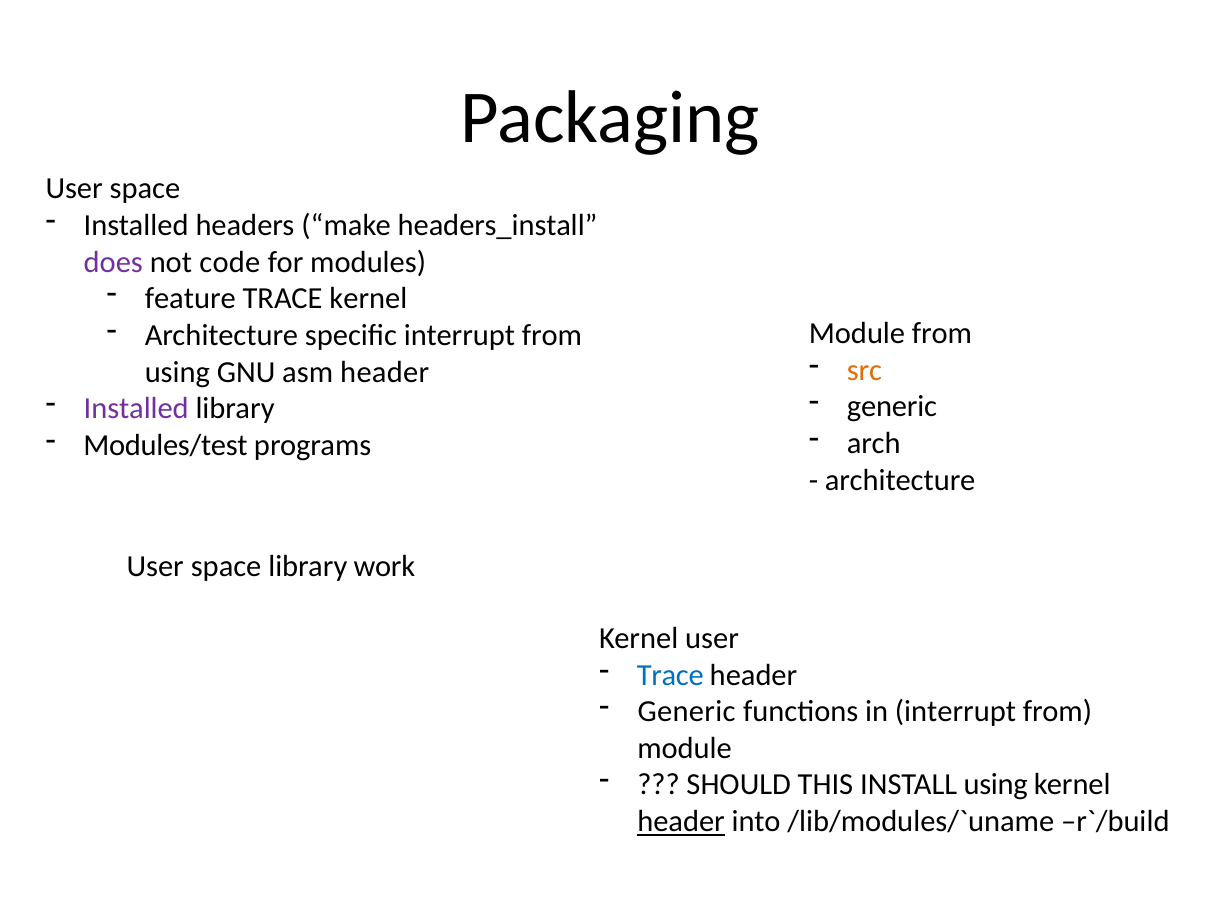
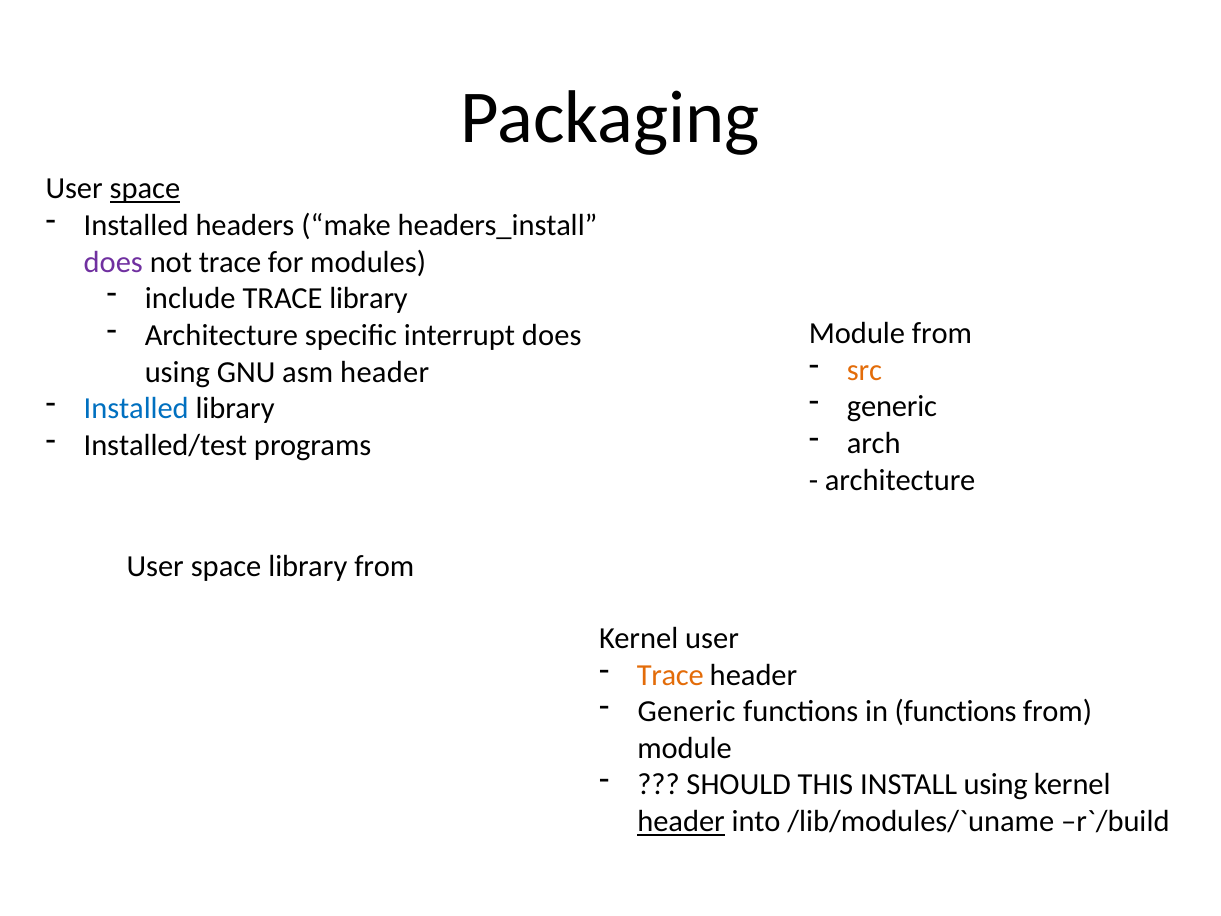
space underline: none -> present (145, 189)
not code: code -> trace (230, 262)
feature: feature -> include (190, 299)
TRACE kernel: kernel -> library (369, 299)
specific interrupt from: from -> does (552, 335)
Installed colour: purple -> blue (136, 409)
Modules/test: Modules/test -> Installed/test (165, 445)
library work: work -> from (384, 567)
Trace colour: blue -> orange (670, 675)
in interrupt: interrupt -> functions (956, 711)
